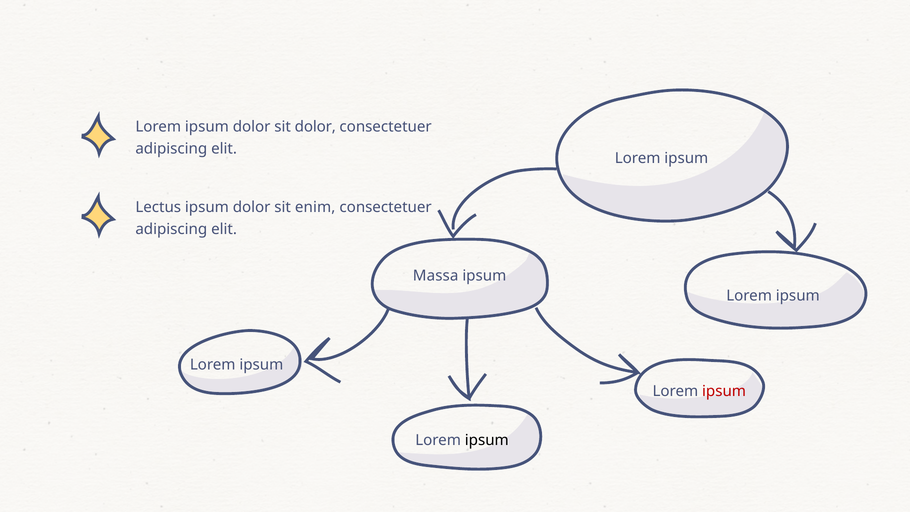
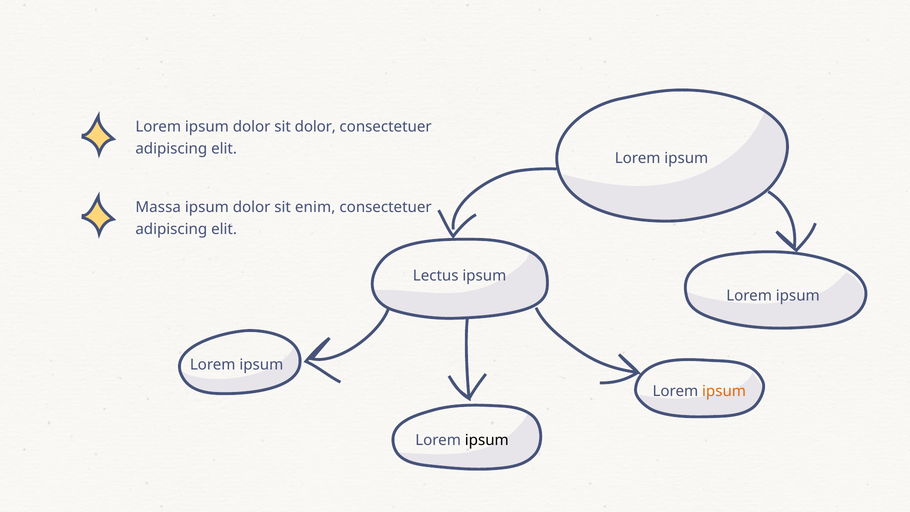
Lectus: Lectus -> Massa (158, 207)
Massa: Massa -> Lectus (436, 276)
ipsum colour: red -> orange (724, 391)
